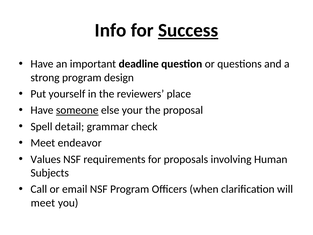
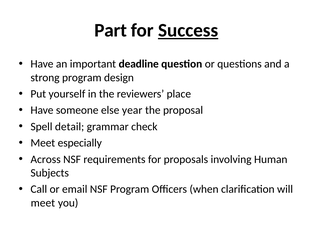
Info: Info -> Part (111, 30)
someone underline: present -> none (77, 110)
your: your -> year (132, 110)
endeavor: endeavor -> especially (80, 143)
Values: Values -> Across (46, 159)
